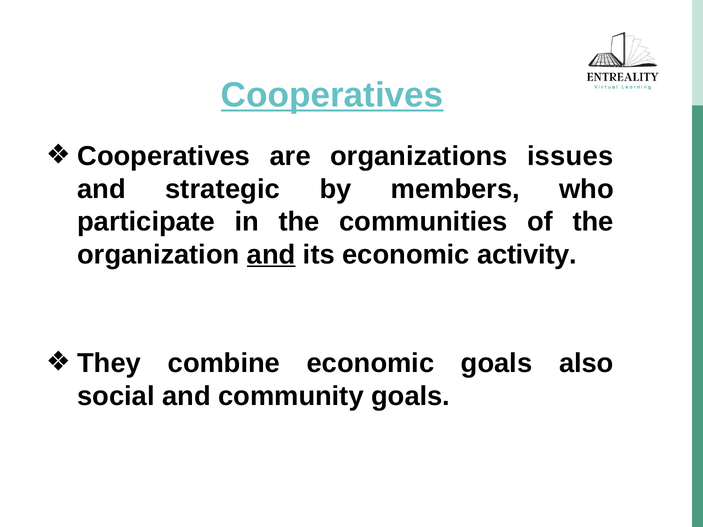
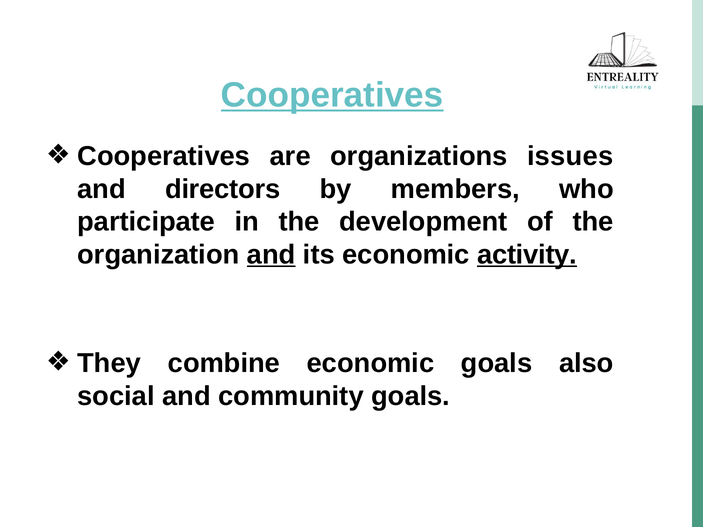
strategic: strategic -> directors (223, 189)
communities: communities -> development (423, 222)
activity underline: none -> present (527, 255)
